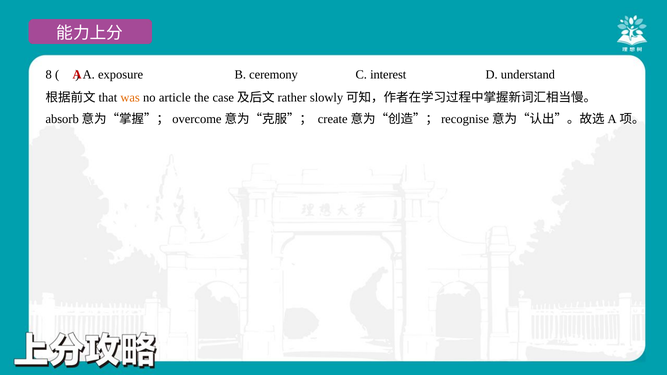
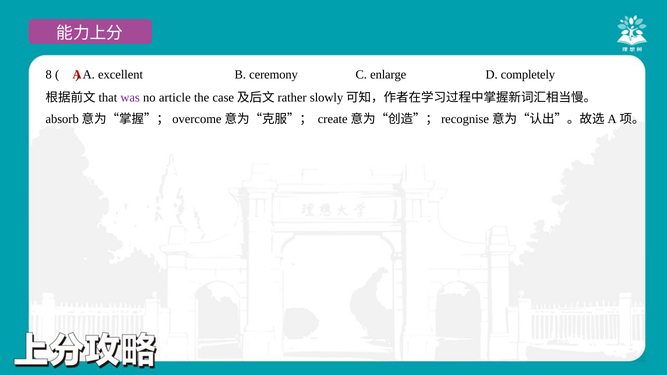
exposure: exposure -> excellent (121, 75)
interest: interest -> enlarge (388, 75)
understand: understand -> completely (528, 75)
was colour: orange -> purple (130, 98)
